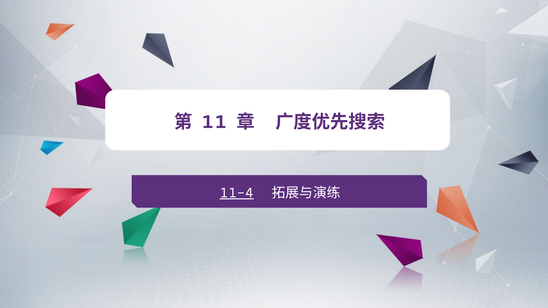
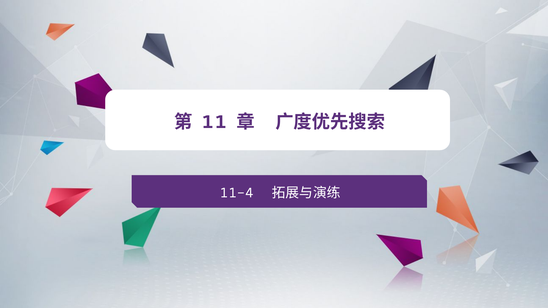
11-4 underline: present -> none (237, 193)
